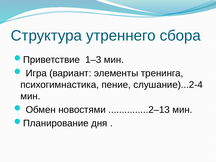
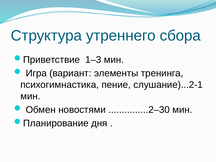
слушание)...2-4: слушание)...2-4 -> слушание)...2-1 (168, 85)
...............2–13: ...............2–13 -> ...............2–30 (139, 110)
